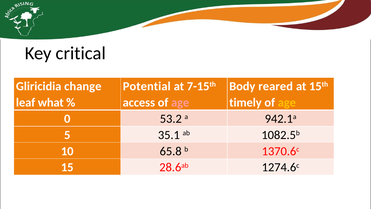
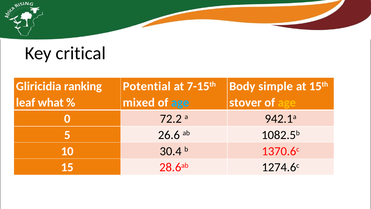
change: change -> ranking (83, 86)
reared: reared -> simple (276, 86)
access: access -> mixed (139, 102)
age colour: pink -> light blue (180, 102)
timely: timely -> stover (245, 102)
53.2: 53.2 -> 72.2 (171, 119)
35.1: 35.1 -> 26.6 (169, 135)
65.8: 65.8 -> 30.4 (171, 151)
